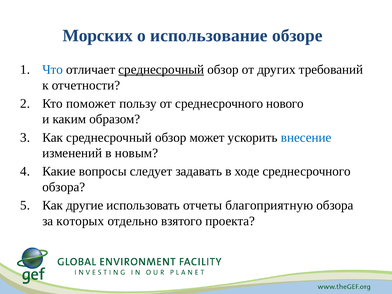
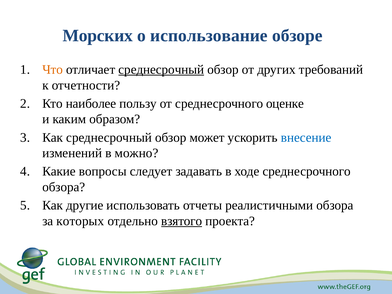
Что colour: blue -> orange (53, 70)
поможет: поможет -> наиболее (91, 103)
нового: нового -> оценке (285, 103)
новым: новым -> можно (137, 153)
благоприятную: благоприятную -> реалистичными (269, 205)
взятого underline: none -> present (182, 221)
